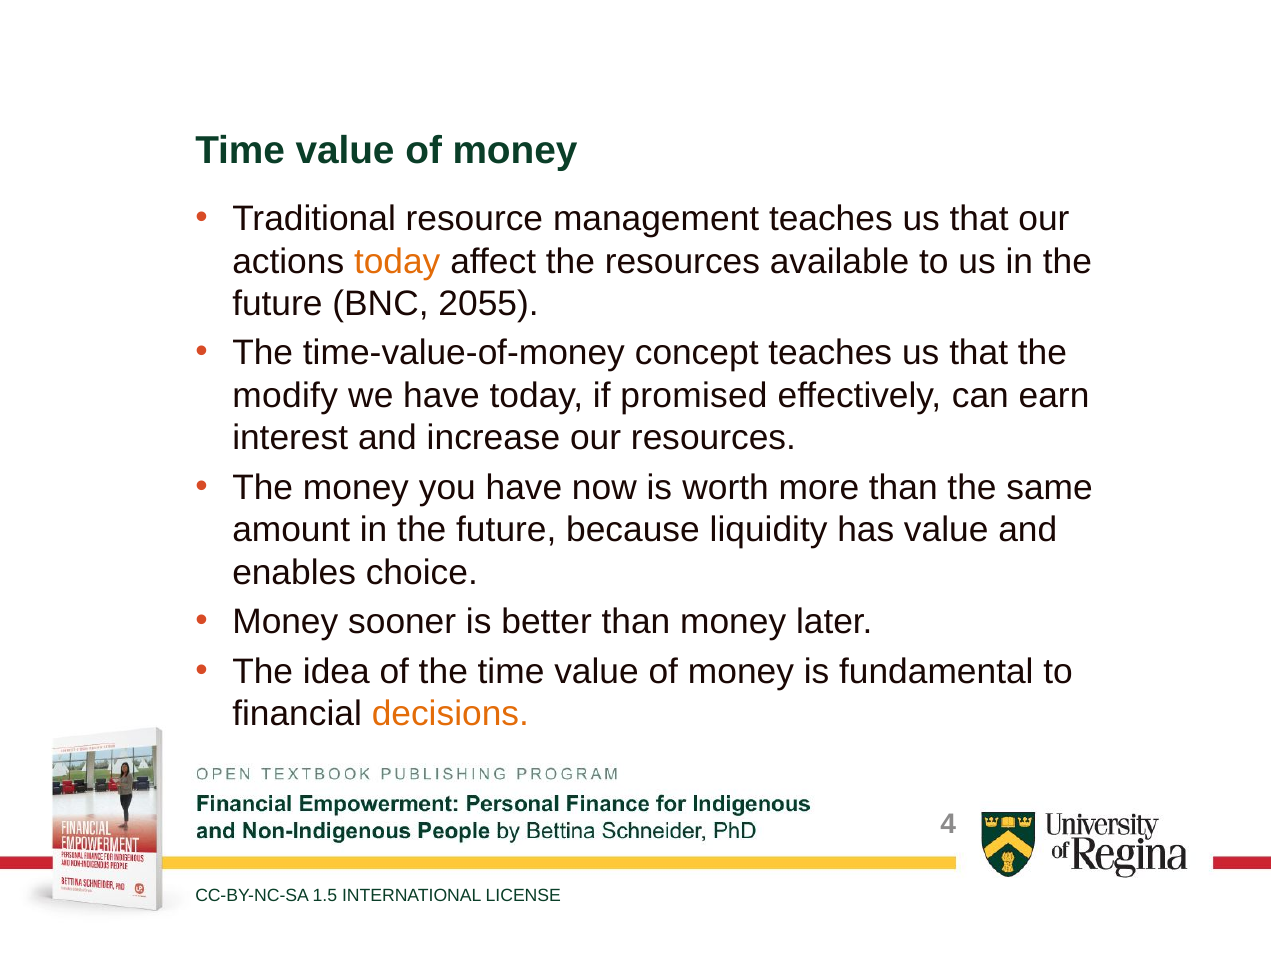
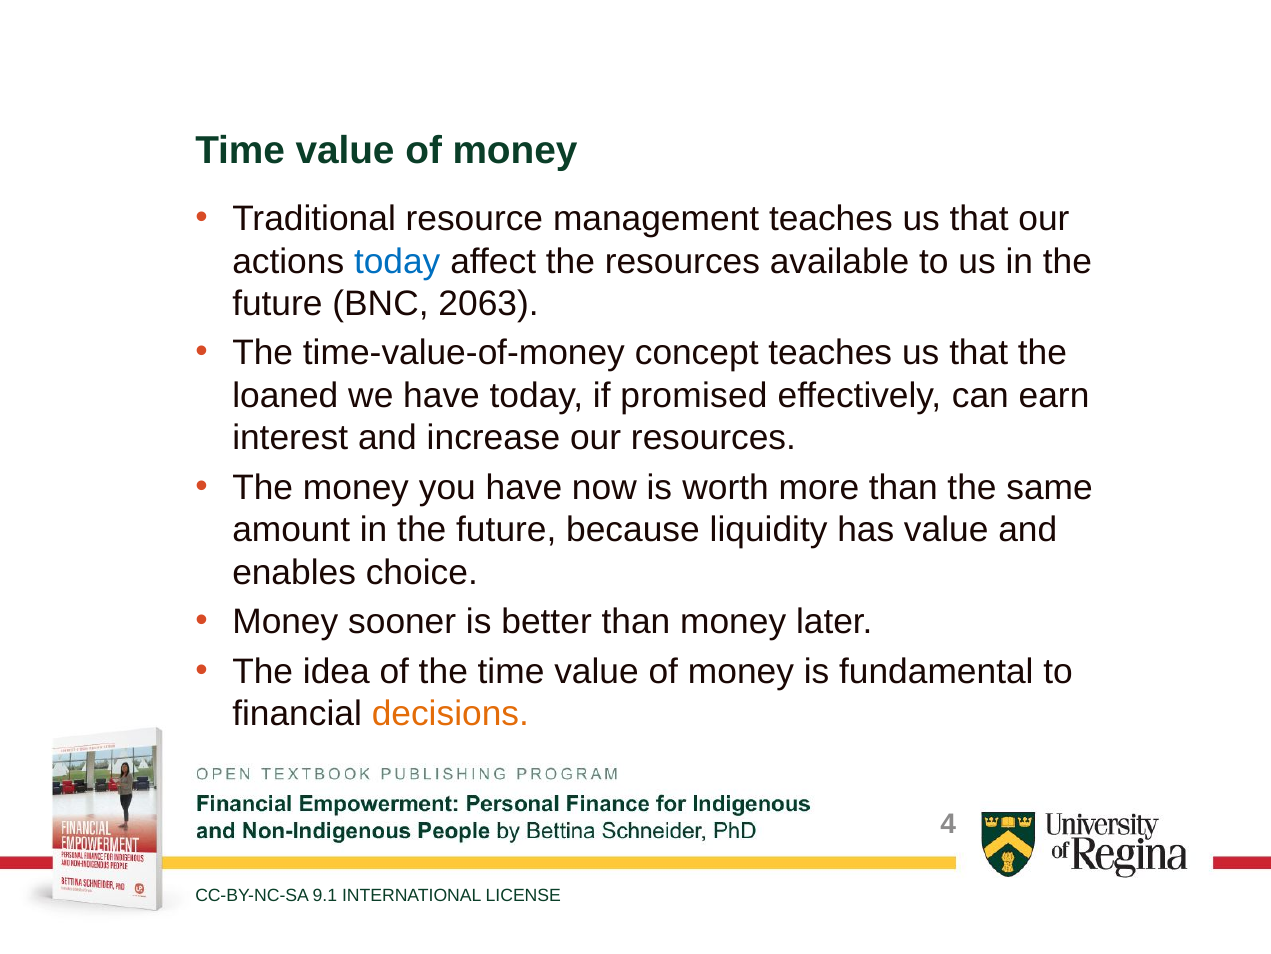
today colour: orange -> blue (397, 261)
2055: 2055 -> 2063 (489, 304)
modify: modify -> loaned (285, 395)
1.5: 1.5 -> 9.1 (325, 895)
